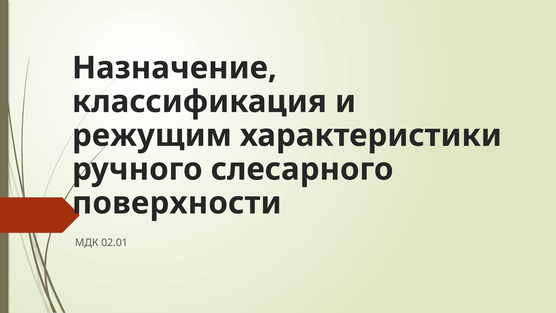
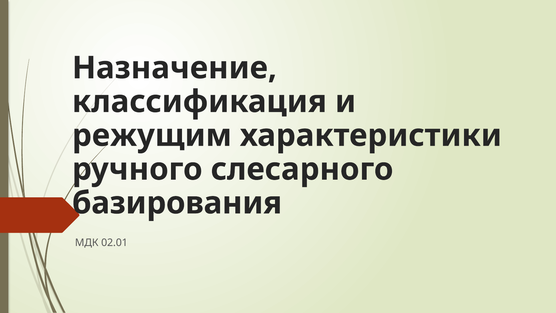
поверхности: поверхности -> базирования (177, 203)
